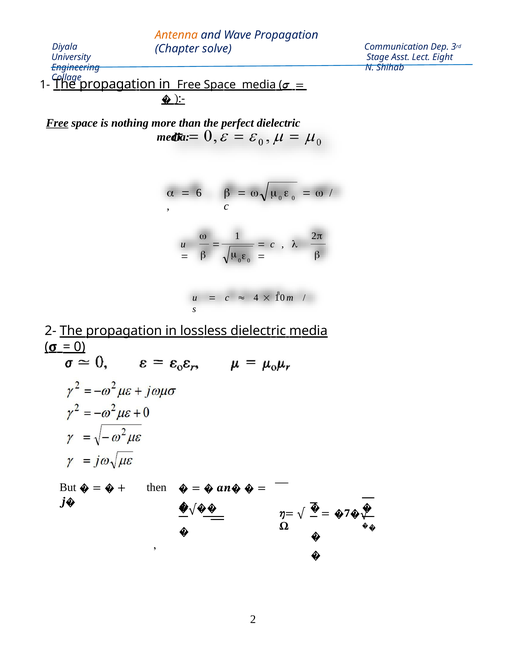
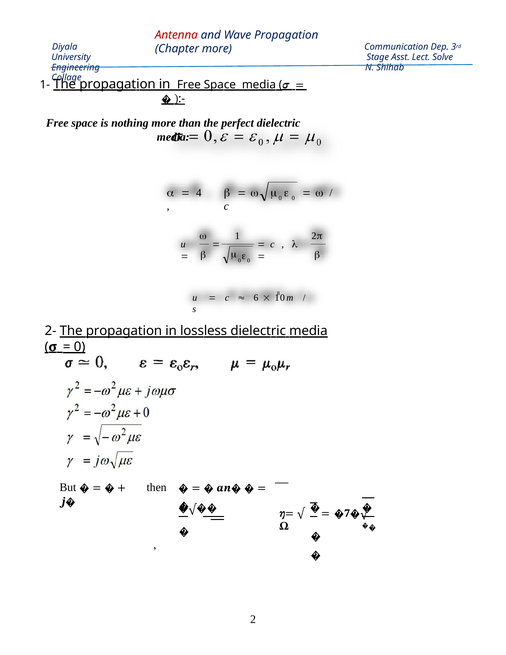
Antenna colour: orange -> red (176, 35)
Chapter solve: solve -> more (217, 49)
Eight: Eight -> Solve (443, 57)
Free underline: present -> none (57, 123)
6: 6 -> 4 (199, 193)
4: 4 -> 6 (256, 298)
